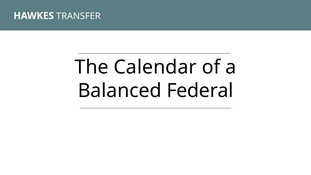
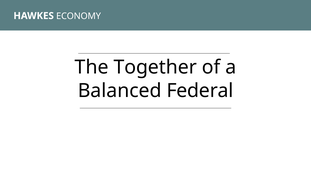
TRANSFER: TRANSFER -> ECONOMY (79, 16)
Calendar: Calendar -> Together (155, 67)
